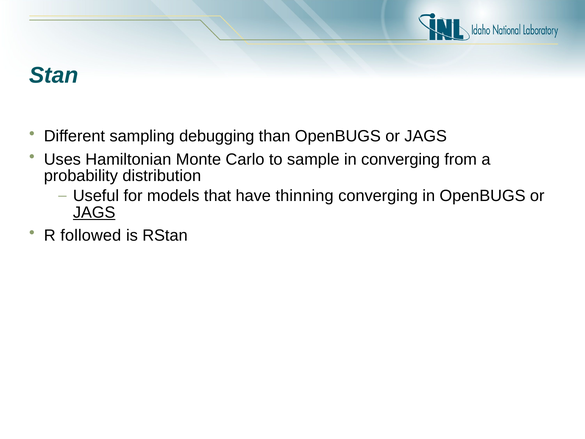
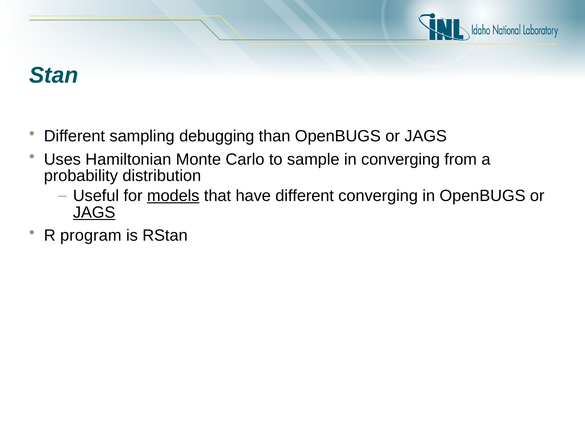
models underline: none -> present (173, 196)
have thinning: thinning -> different (305, 196)
followed: followed -> program (91, 235)
